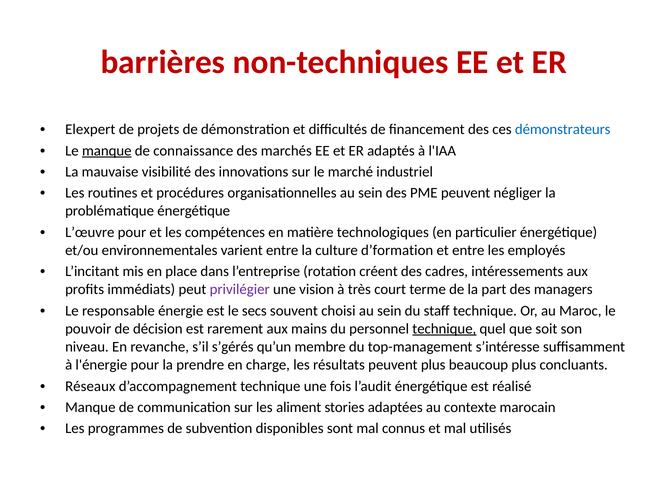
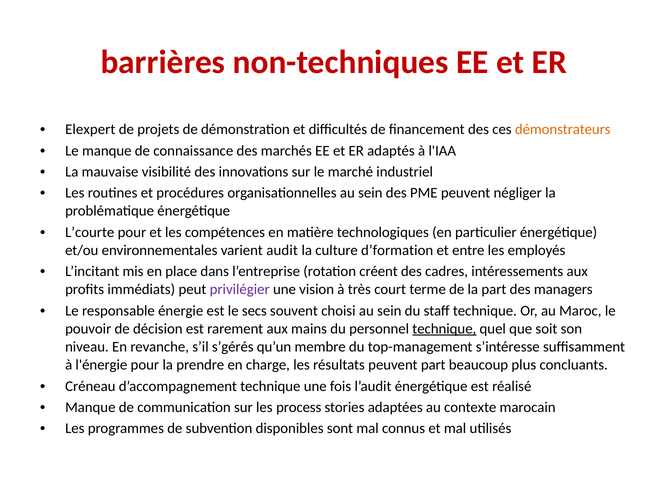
démonstrateurs colour: blue -> orange (563, 129)
manque underline: present -> none (107, 151)
L’œuvre: L’œuvre -> L’courte (90, 232)
varient entre: entre -> audit (282, 250)
peuvent plus: plus -> part (433, 365)
Réseaux: Réseaux -> Créneau (90, 386)
aliment: aliment -> process (299, 407)
